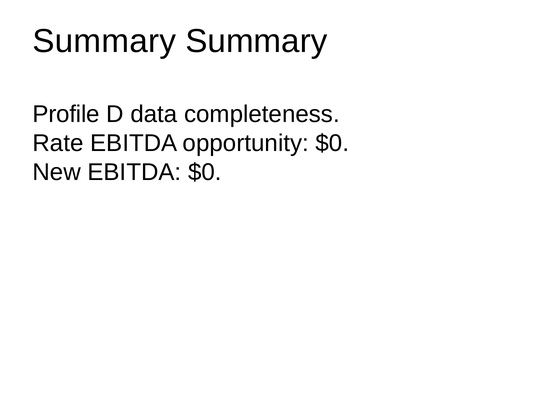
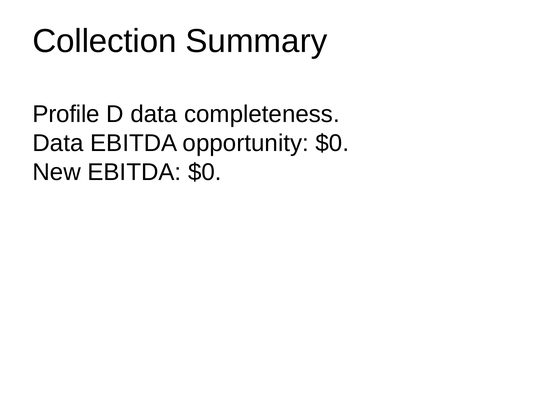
Summary: Summary -> Collection (104, 41)
Rate: Rate -> Data (58, 143)
